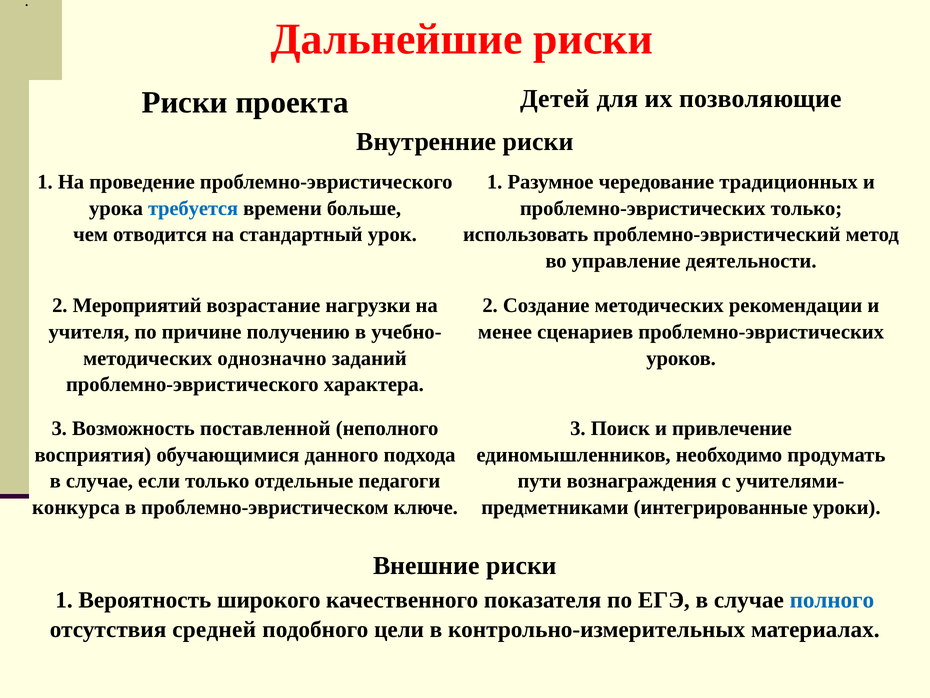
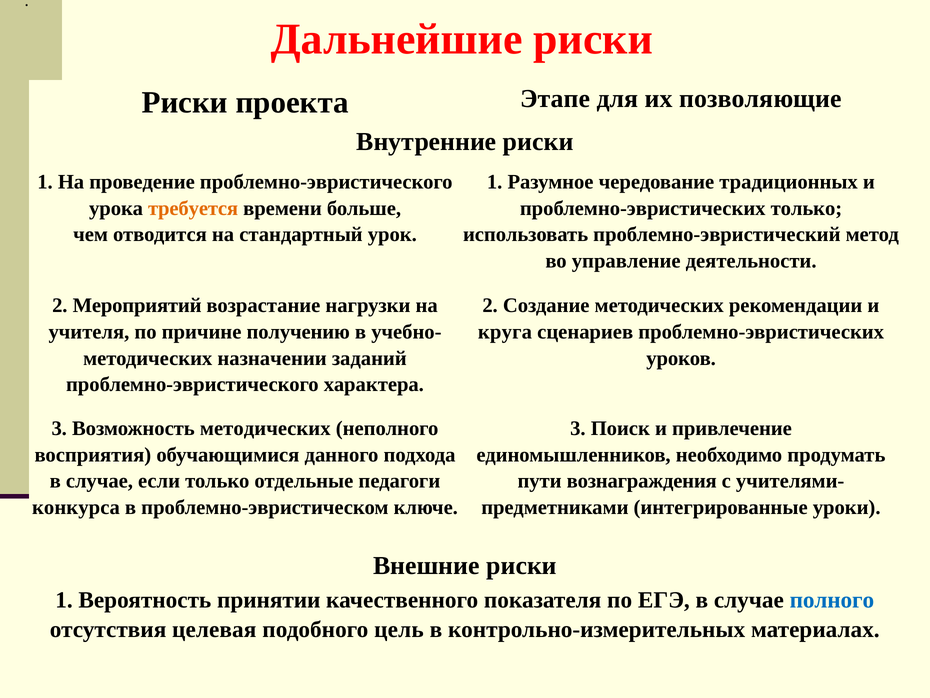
Детей: Детей -> Этапе (555, 99)
требуется colour: blue -> orange (193, 208)
менее: менее -> круга (505, 332)
однозначно: однозначно -> назначении (272, 358)
Возможность поставленной: поставленной -> методических (265, 428)
широкого: широкого -> принятии (269, 600)
средней: средней -> целевая (214, 629)
цели: цели -> цель (399, 629)
